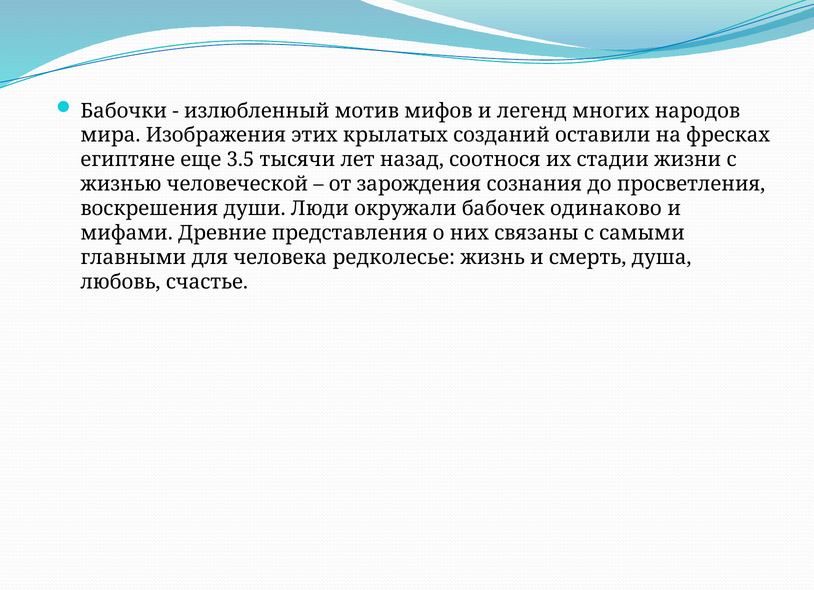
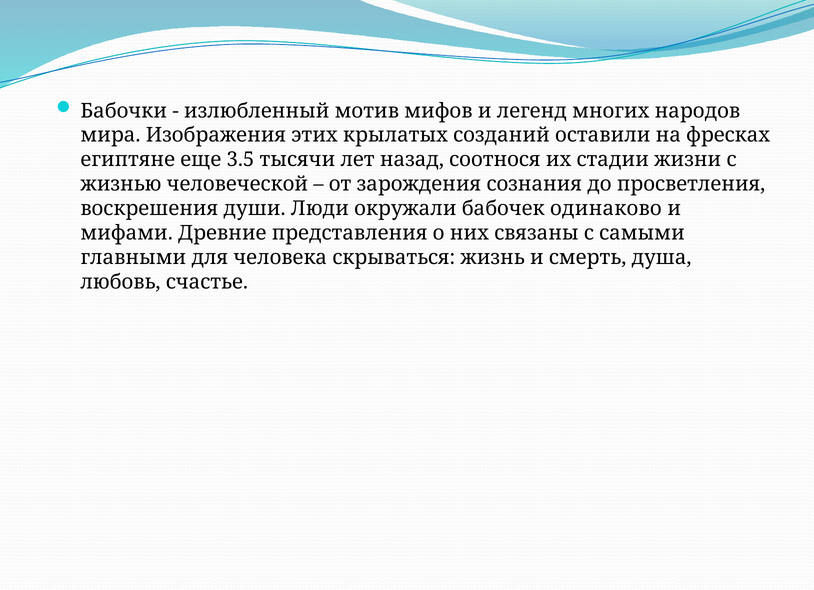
редколесье: редколесье -> скрываться (394, 257)
